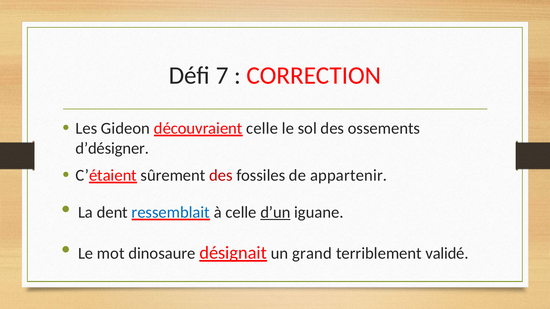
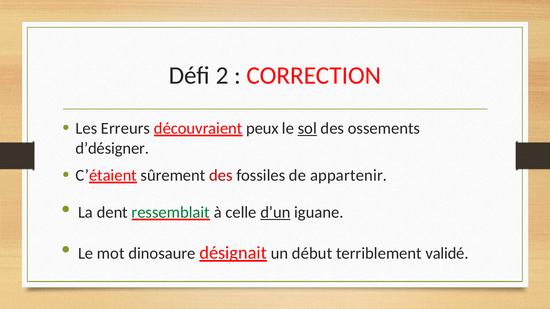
7: 7 -> 2 (222, 75)
Gideon: Gideon -> Erreurs (126, 129)
découvraient celle: celle -> peux (262, 129)
sol underline: none -> present (307, 129)
ressemblait colour: blue -> green (171, 213)
grand: grand -> début (312, 254)
